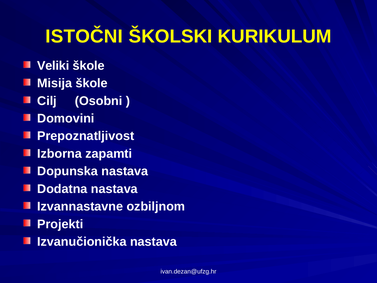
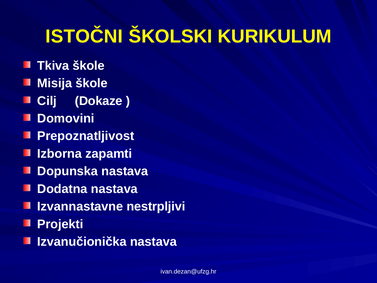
Veliki: Veliki -> Tkiva (53, 66)
Osobni: Osobni -> Dokaze (99, 101)
ozbiljnom: ozbiljnom -> nestrpljivi (156, 206)
